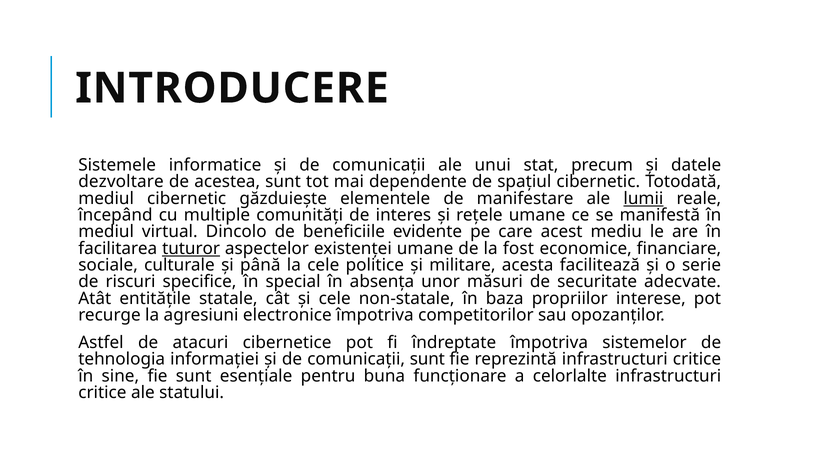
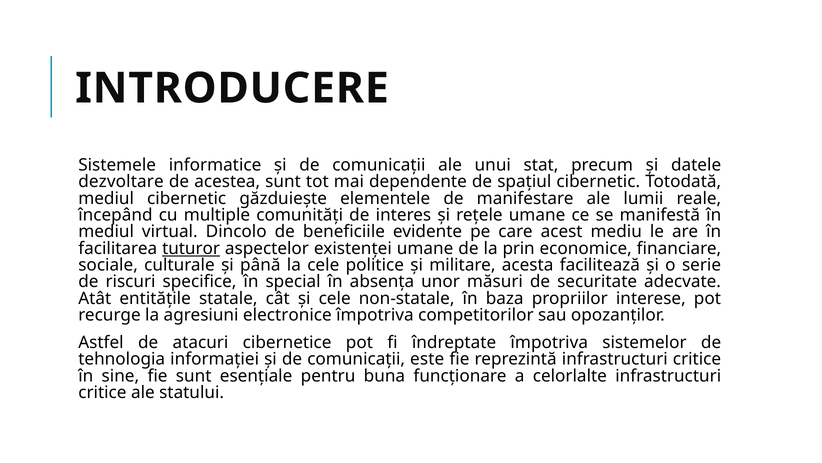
lumii underline: present -> none (643, 198)
fost: fost -> prin (519, 248)
comunicații sunt: sunt -> este (427, 359)
